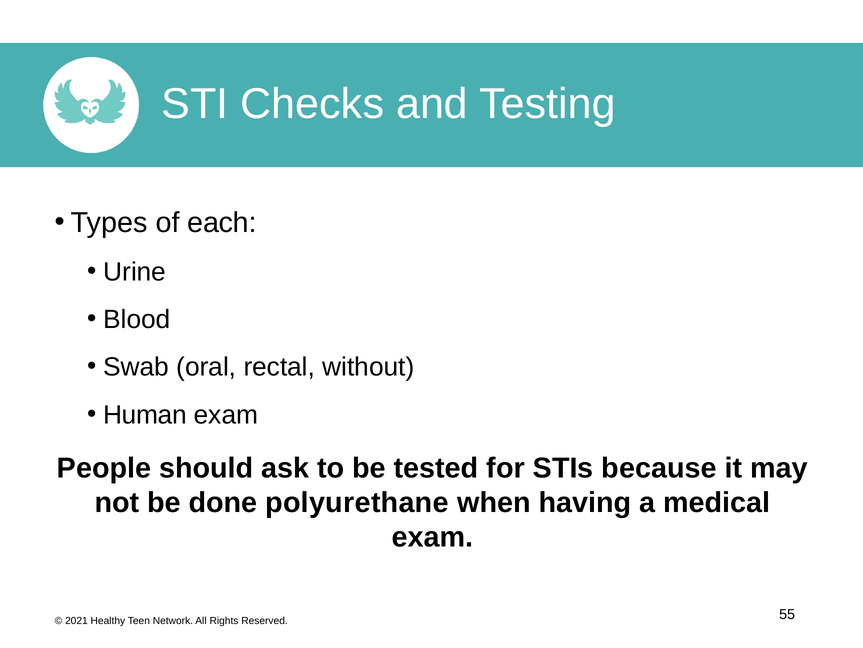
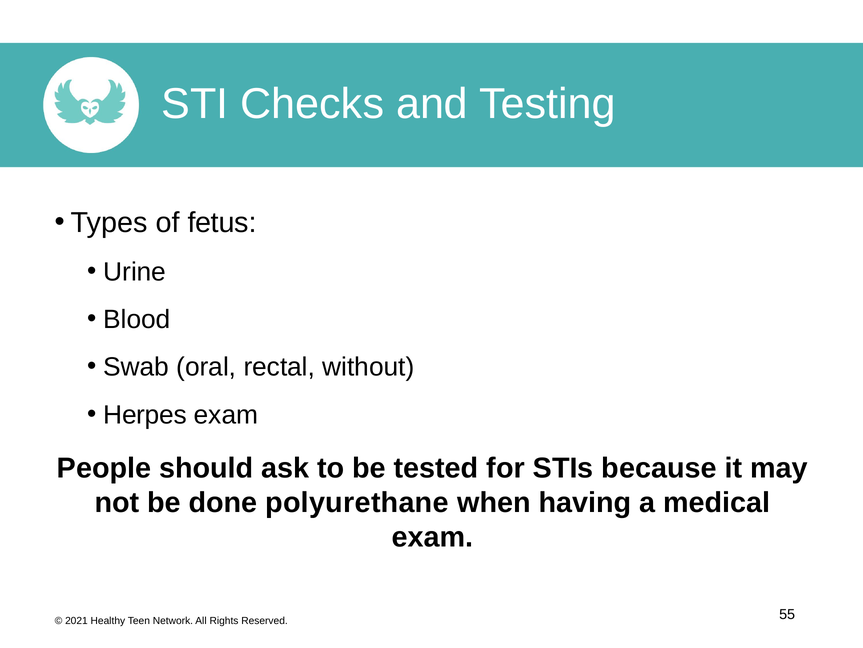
each: each -> fetus (222, 223)
Human: Human -> Herpes (145, 414)
